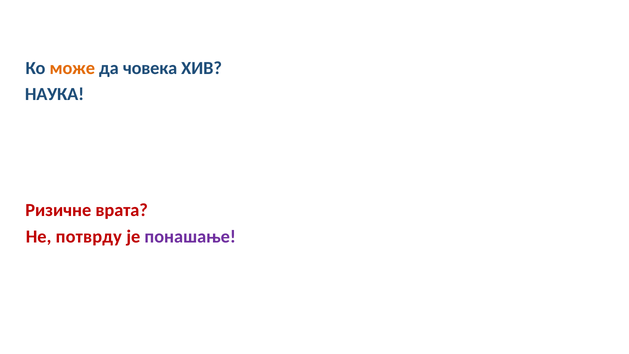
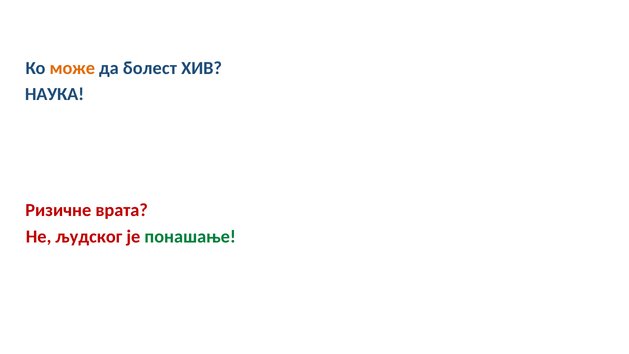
човека: човека -> болест (150, 68)
потврду: потврду -> људског (89, 236)
понашање colour: purple -> green (190, 236)
